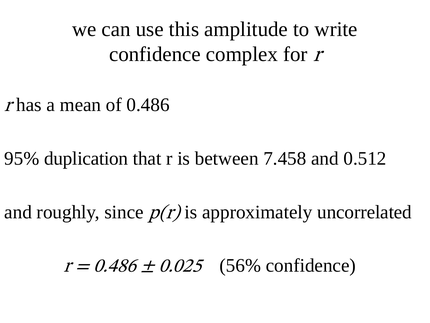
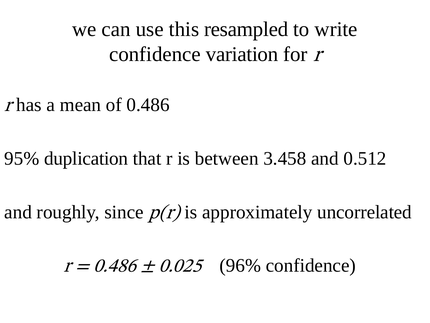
amplitude: amplitude -> resampled (246, 29)
complex: complex -> variation (242, 54)
7.458: 7.458 -> 3.458 (285, 158)
56%: 56% -> 96% (240, 265)
